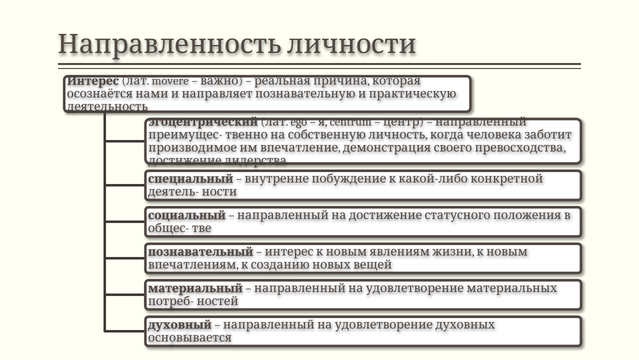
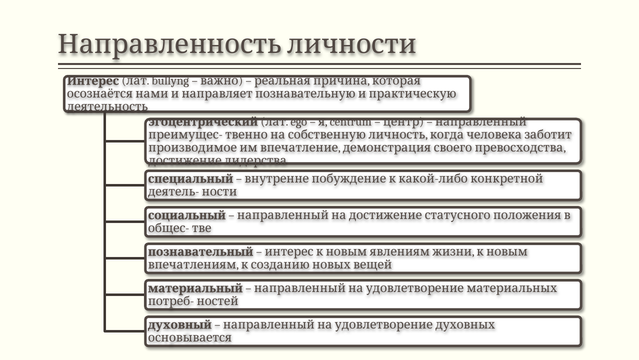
movere: movere -> bullyng (170, 81)
